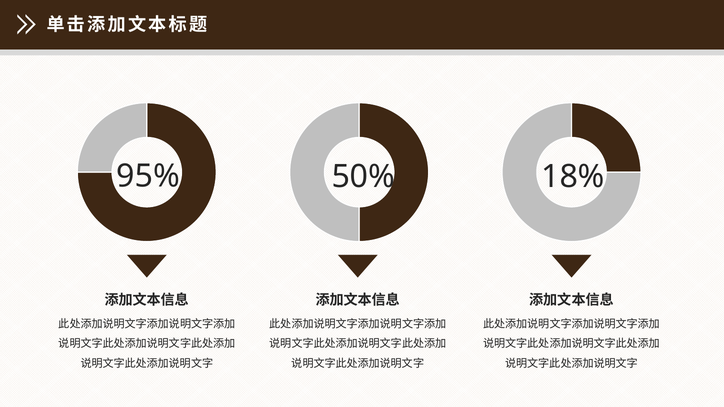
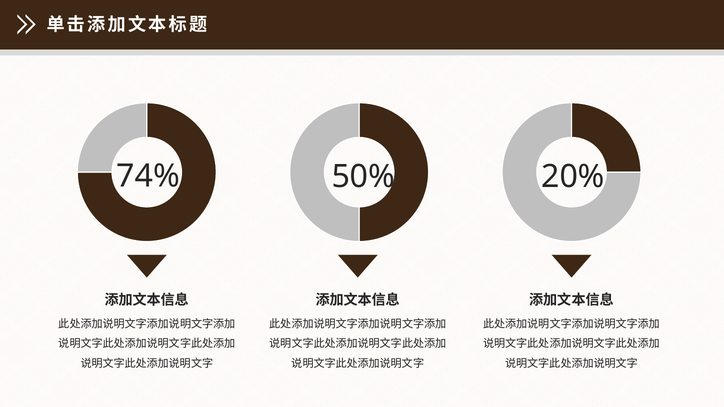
95%: 95% -> 74% (148, 176)
18%: 18% -> 20% (573, 177)
